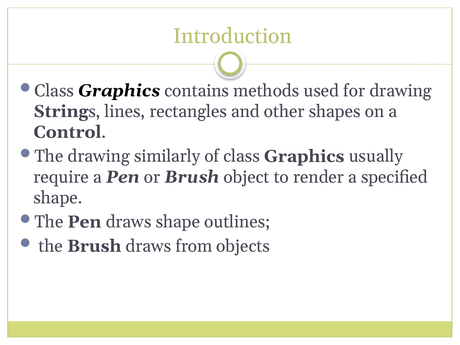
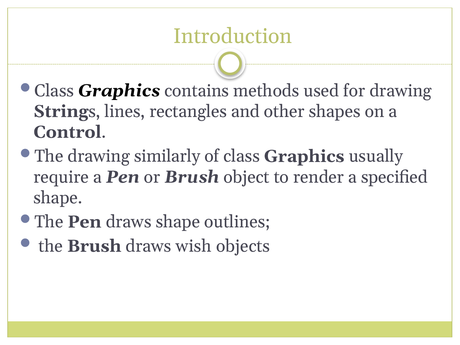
from: from -> wish (194, 246)
